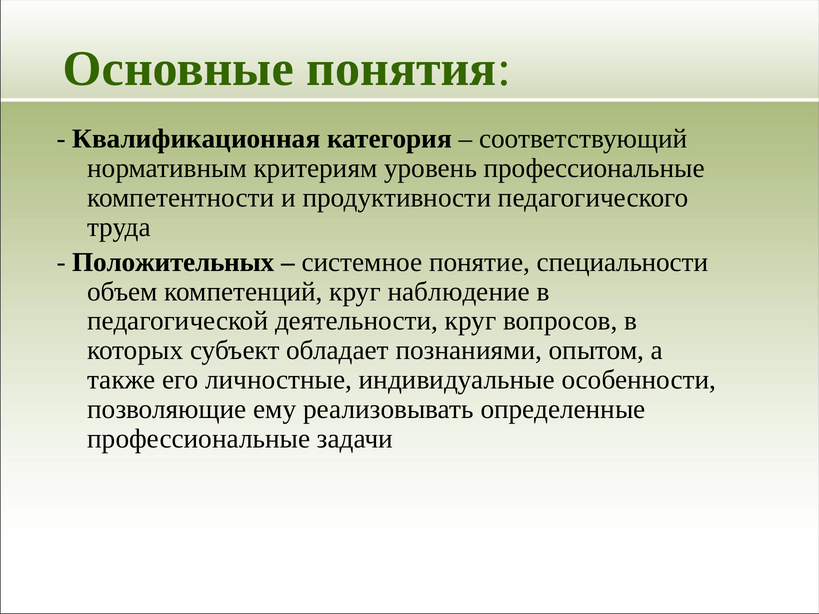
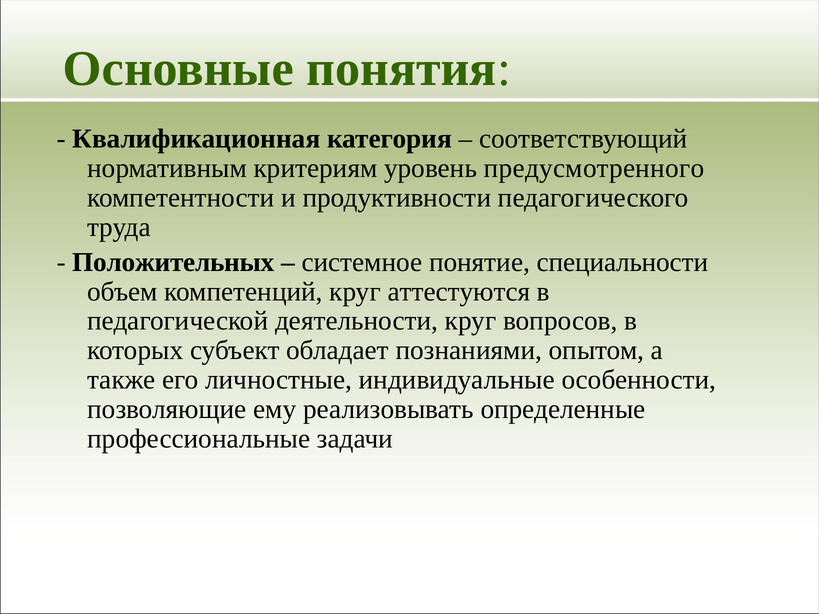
уровень профессиональные: профессиональные -> предусмотренного (594, 168)
наблюдение: наблюдение -> аттестуются (459, 292)
